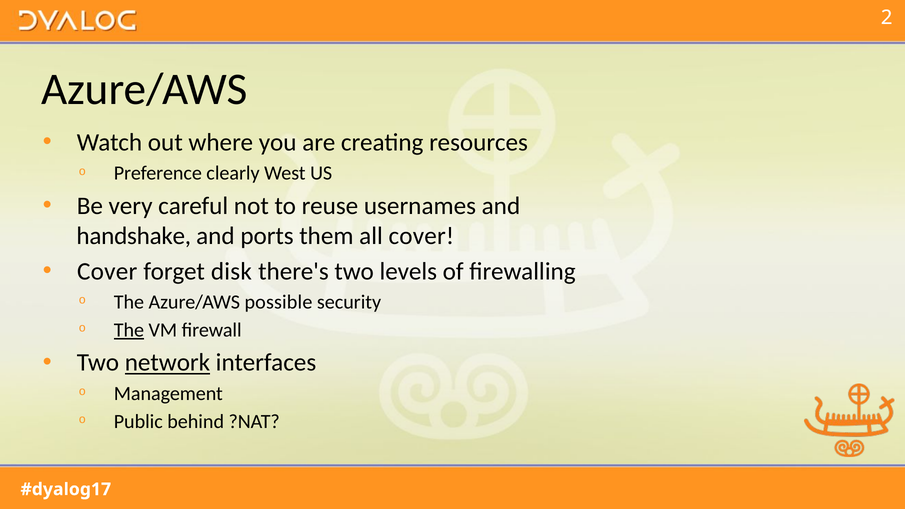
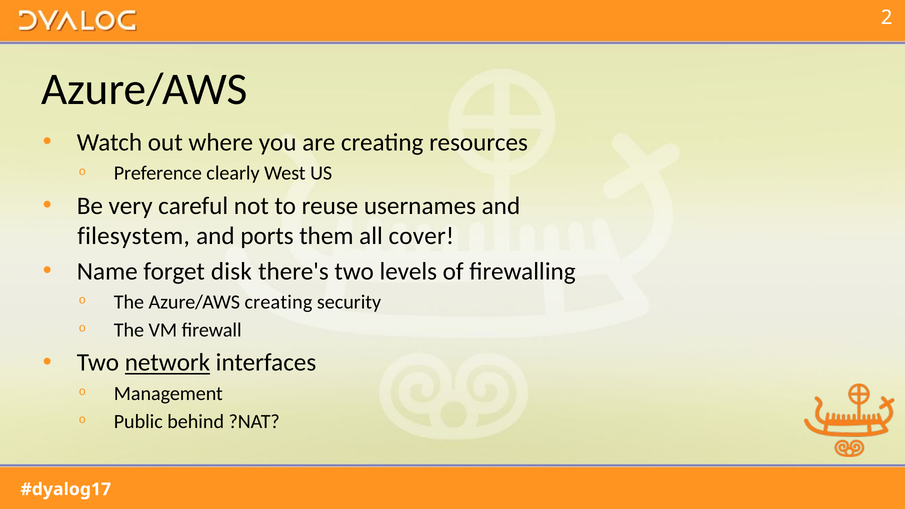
handshake: handshake -> filesystem (134, 236)
Cover: Cover -> Name (107, 271)
Azure/AWS possible: possible -> creating (278, 302)
The underline: present -> none (129, 330)
